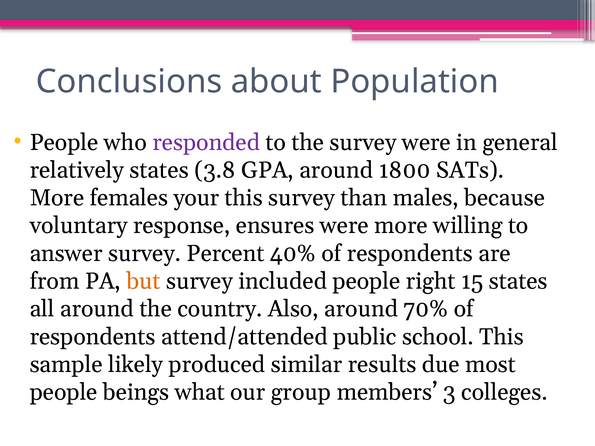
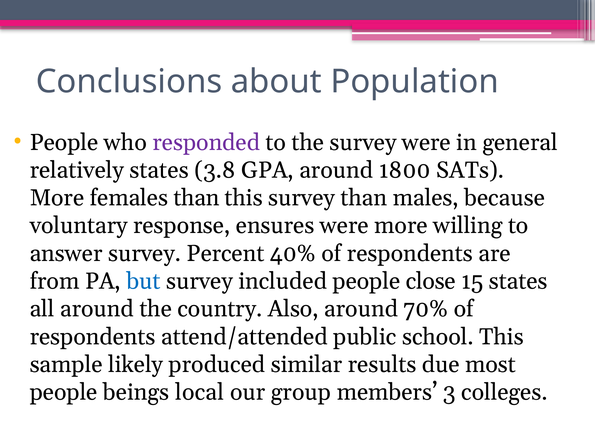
females your: your -> than (196, 198)
but colour: orange -> blue (143, 281)
right: right -> close (431, 281)
what: what -> local (200, 392)
